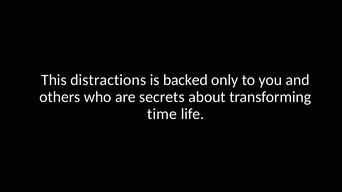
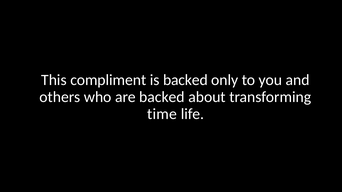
distractions: distractions -> compliment (108, 80)
are secrets: secrets -> backed (162, 97)
